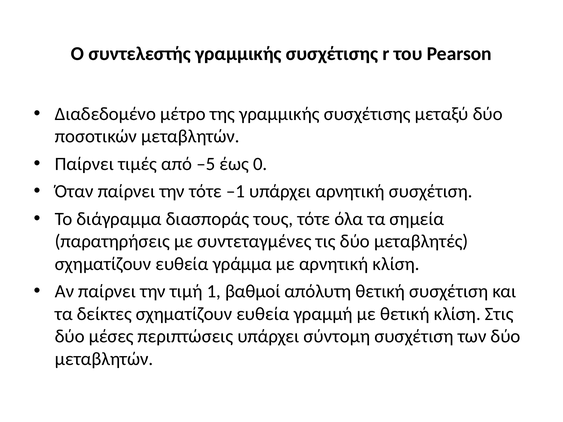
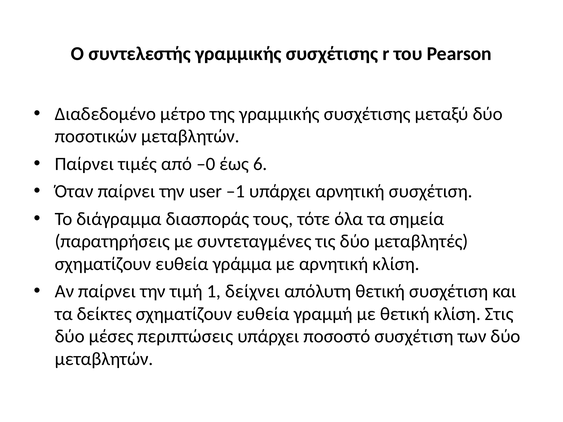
–5: –5 -> –0 (206, 164)
0: 0 -> 6 (260, 164)
την τότε: τότε -> user (205, 191)
βαθμοί: βαθμοί -> δείχνει (253, 292)
σύντομη: σύντομη -> ποσοστό (337, 337)
